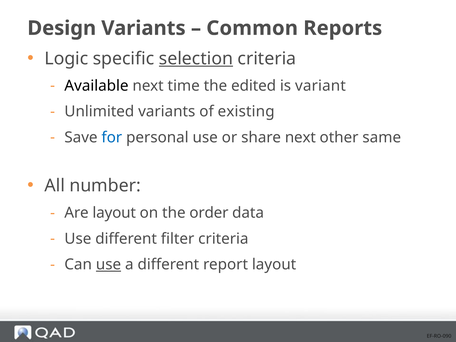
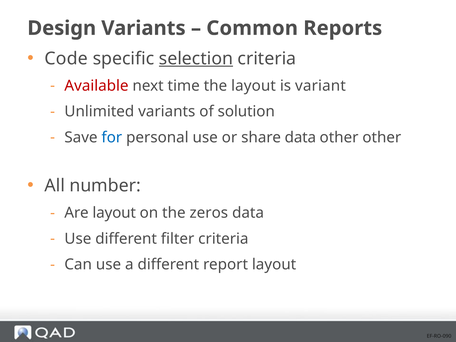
Logic: Logic -> Code (66, 59)
Available colour: black -> red (96, 86)
the edited: edited -> layout (254, 86)
existing: existing -> solution (246, 112)
share next: next -> data (300, 137)
other same: same -> other (382, 137)
order: order -> zeros (209, 213)
use underline: present -> none (108, 265)
